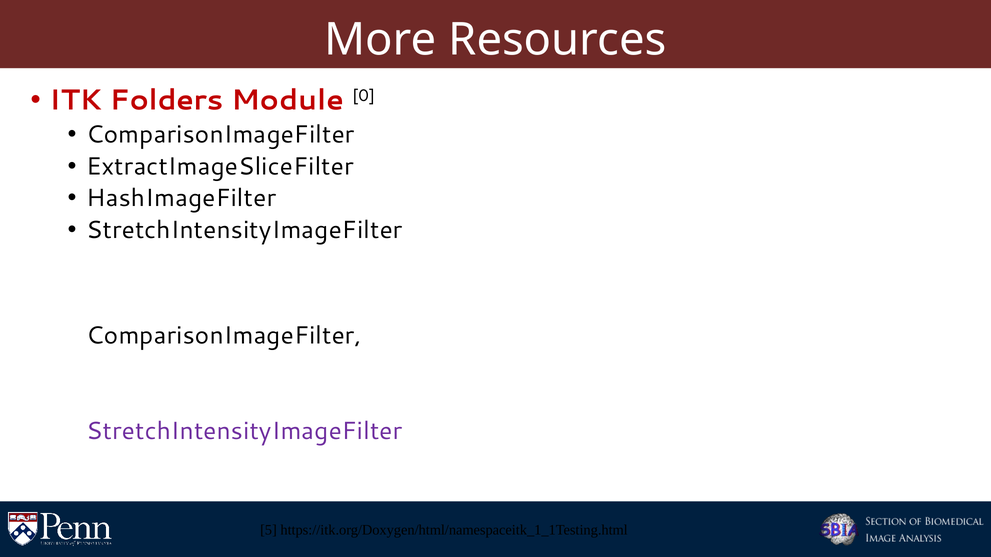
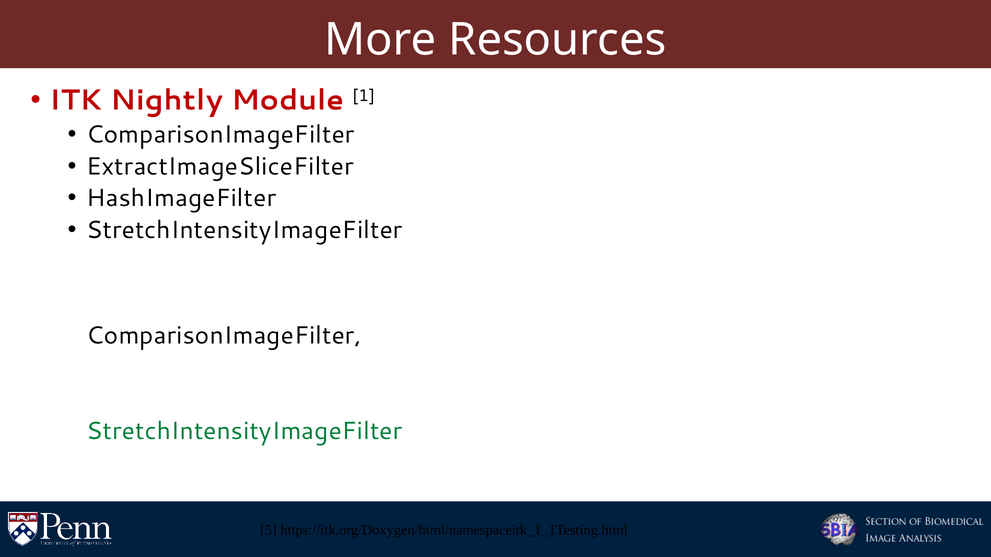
Folders: Folders -> Nightly (167, 100)
0: 0 -> 1 (364, 96)
StretchIntensityImageFilter colour: purple -> green (244, 431)
